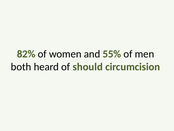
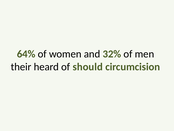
82%: 82% -> 64% (26, 54)
55%: 55% -> 32% (112, 54)
both: both -> their (21, 67)
